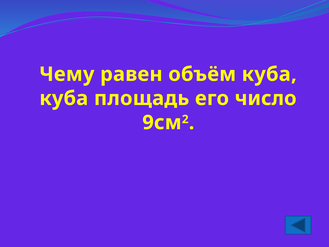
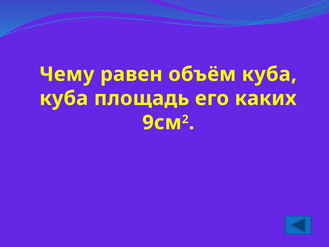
число: число -> каких (266, 98)
